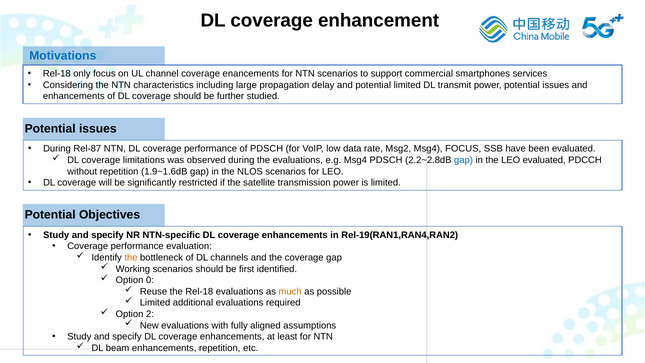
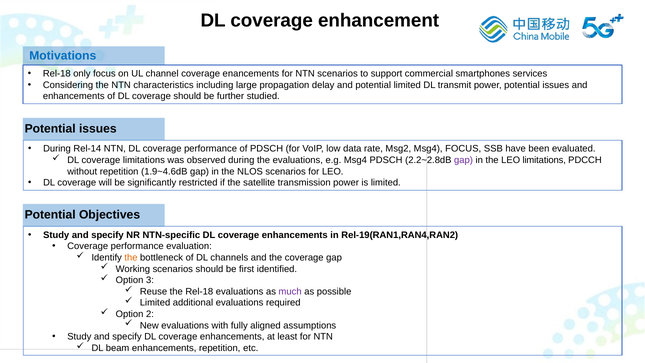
Rel-87: Rel-87 -> Rel-14 (87, 149)
gap colour: blue -> purple (464, 160)
LEO evaluated: evaluated -> limitations (544, 160)
1.9~1.6dB: 1.9~1.6dB -> 1.9~4.6dB (164, 171)
0: 0 -> 3 (150, 280)
much colour: orange -> purple (290, 291)
